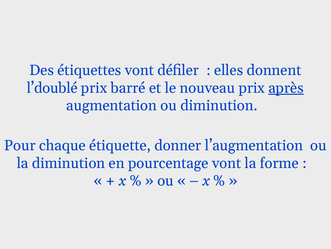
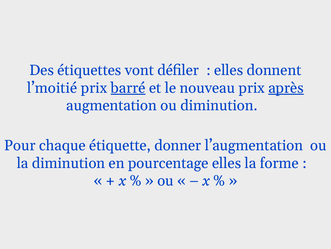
l’doublé: l’doublé -> l’moitié (52, 88)
barré underline: none -> present (128, 88)
pourcentage vont: vont -> elles (227, 163)
